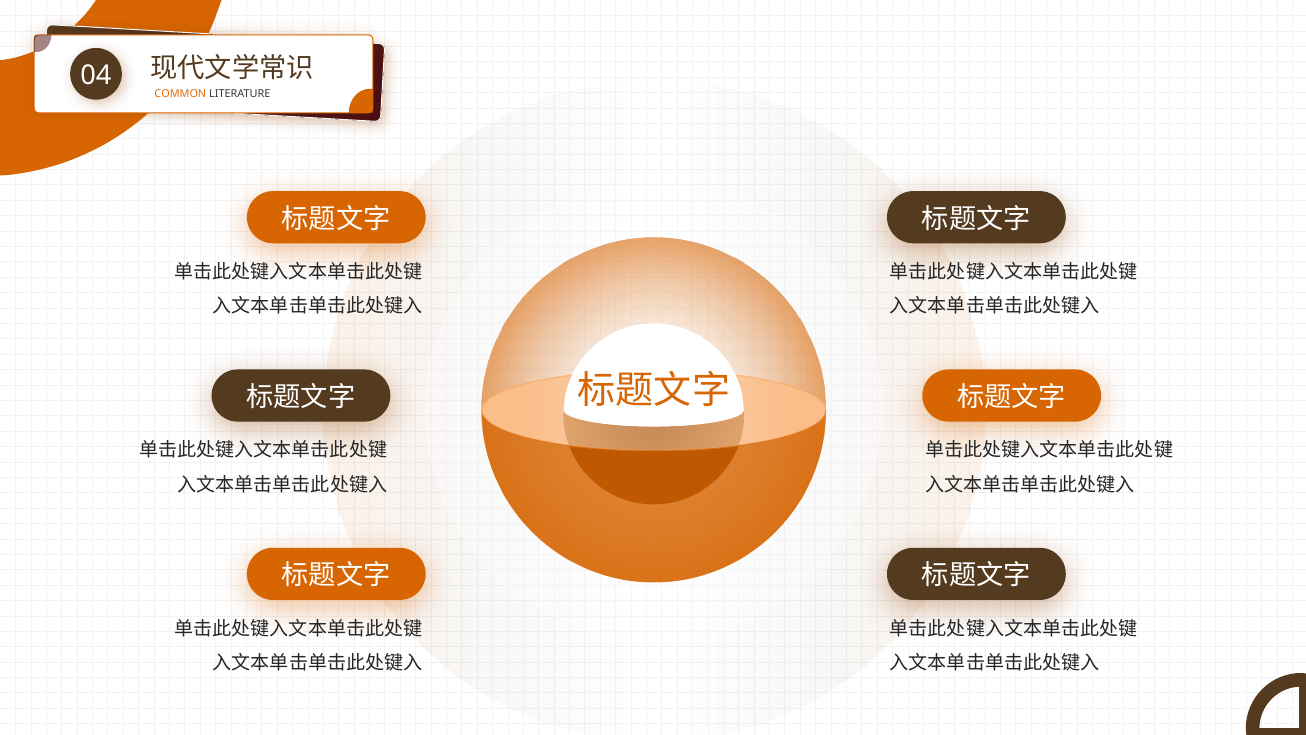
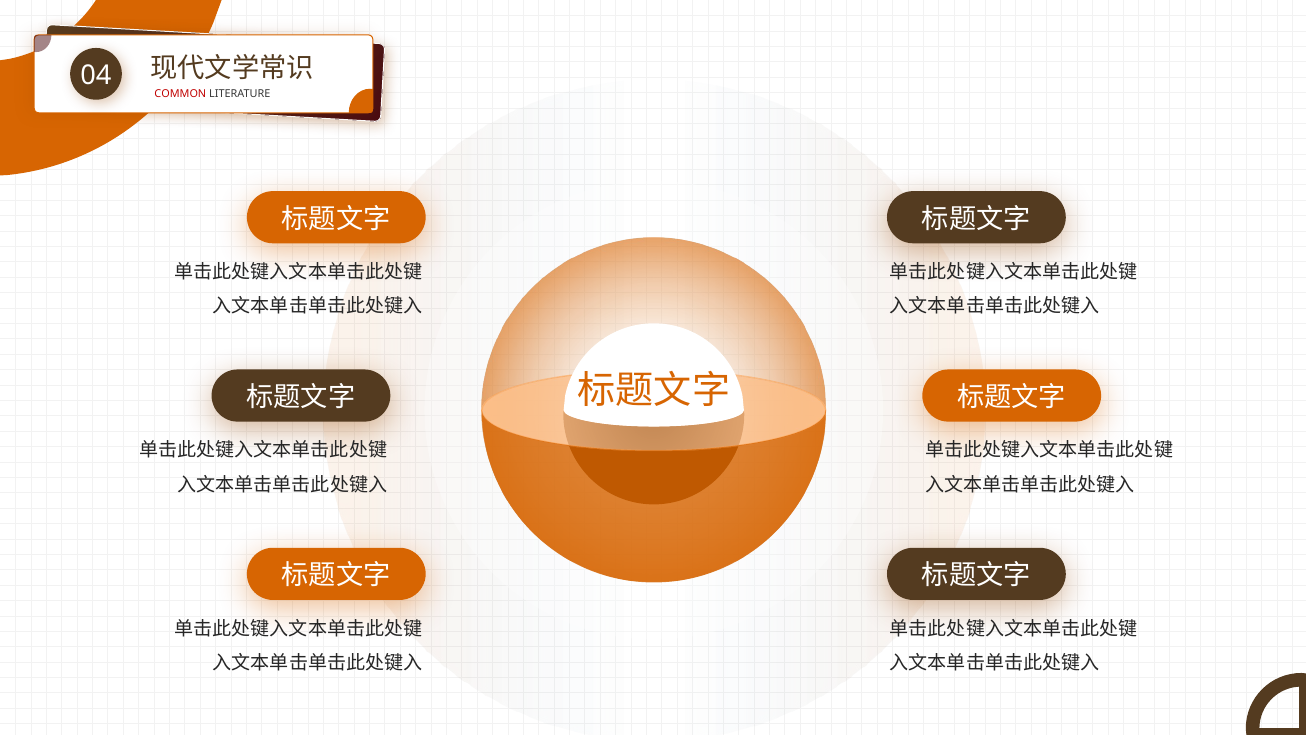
COMMON colour: orange -> red (180, 94)
